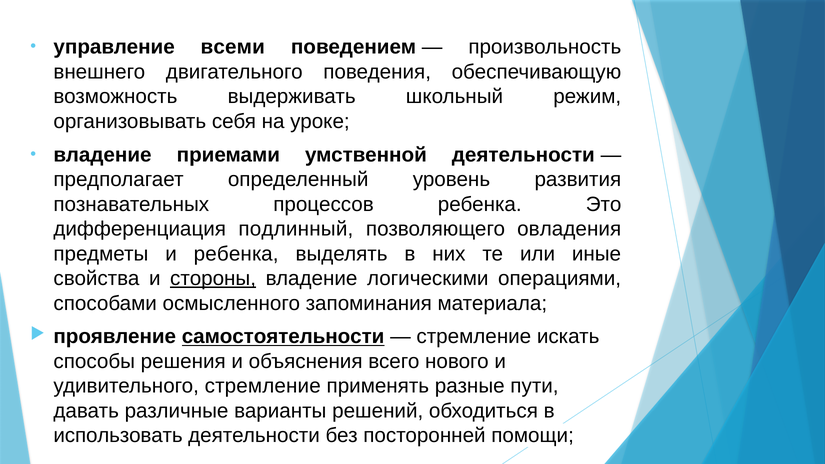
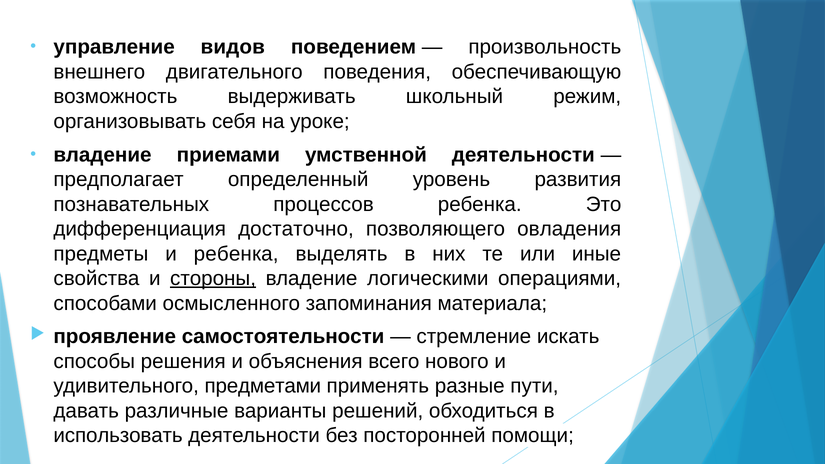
всеми: всеми -> видов (233, 47)
подлинный: подлинный -> достаточно (296, 229)
самостоятельности underline: present -> none (283, 337)
удивительного стремление: стремление -> предметами (263, 386)
